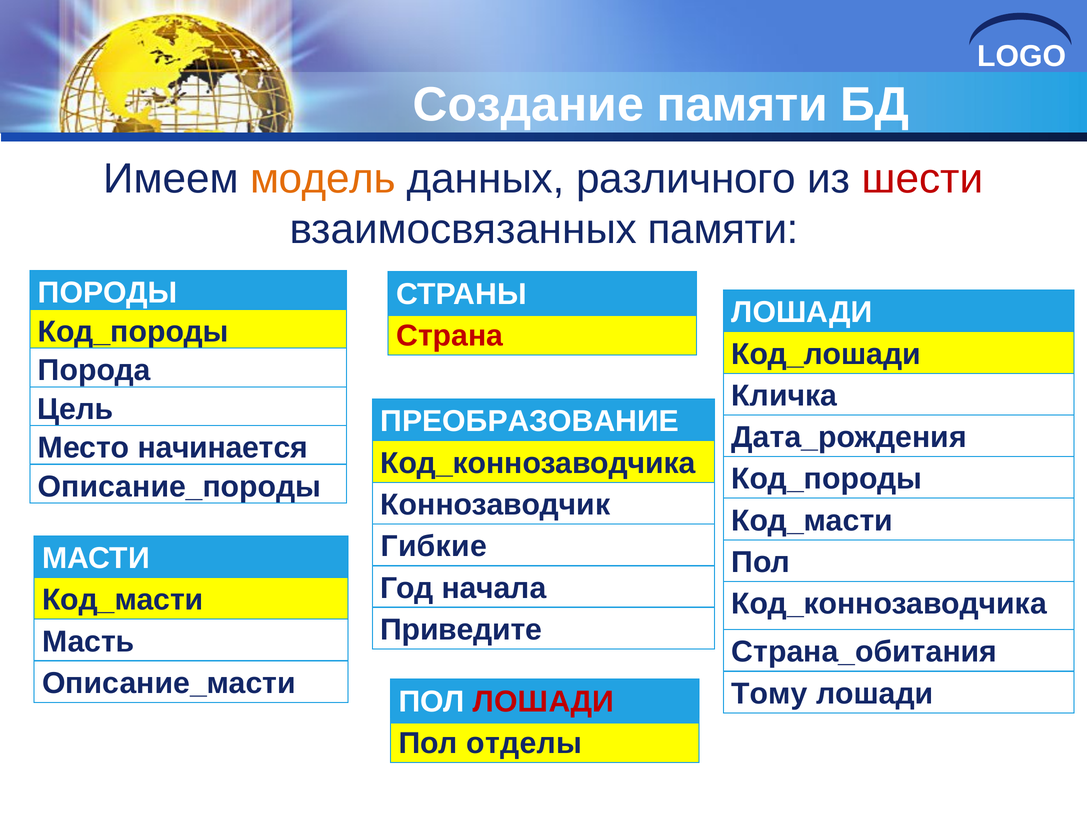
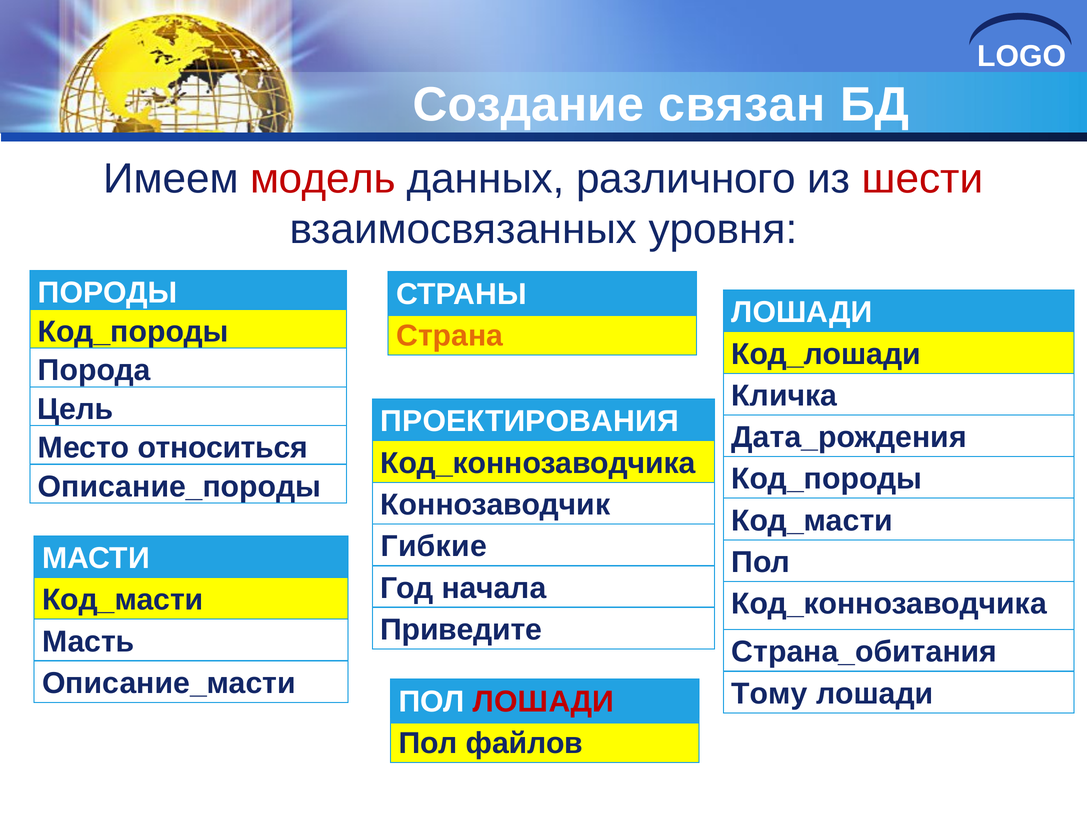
Создание памяти: памяти -> связан (742, 105)
модель colour: orange -> red (323, 179)
взаимосвязанных памяти: памяти -> уровня (723, 229)
Страна colour: red -> orange (450, 336)
ПРЕОБРАЗОВАНИЕ: ПРЕОБРАЗОВАНИЕ -> ПРОЕКТИРОВАНИЯ (530, 422)
начинается: начинается -> относиться (223, 448)
отделы: отделы -> файлов (524, 743)
